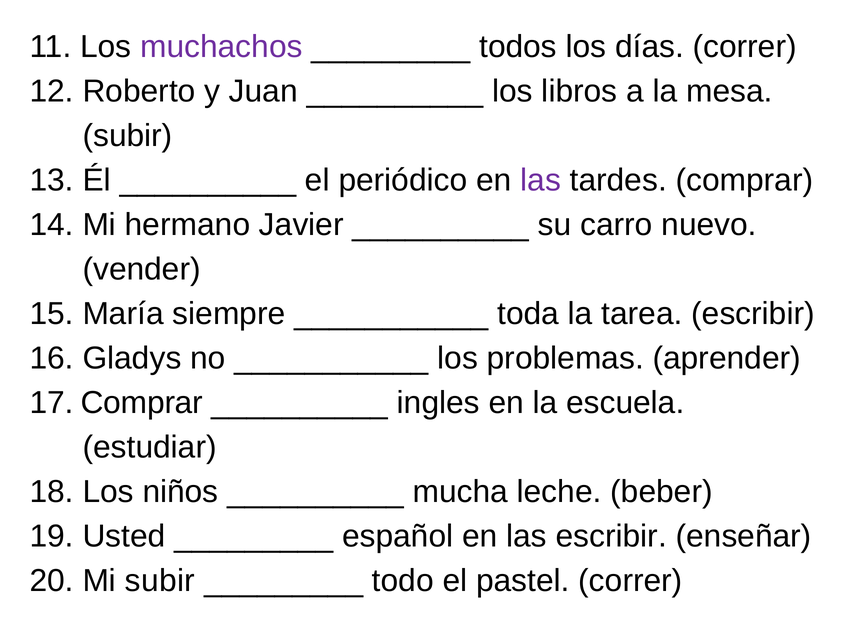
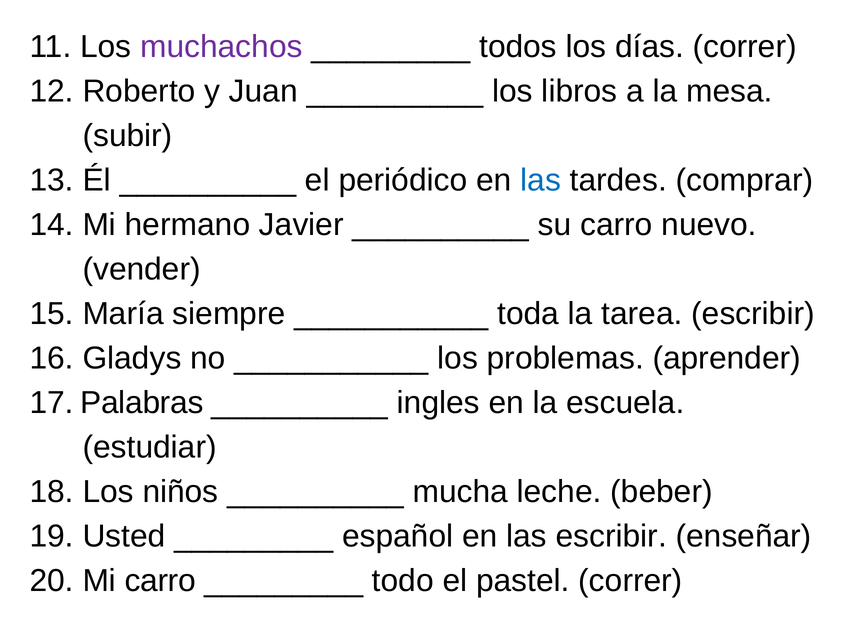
las colour: purple -> blue (541, 180)
17 Comprar: Comprar -> Palabras (142, 403)
Mi subir: subir -> carro (160, 581)
